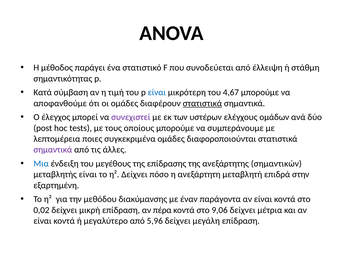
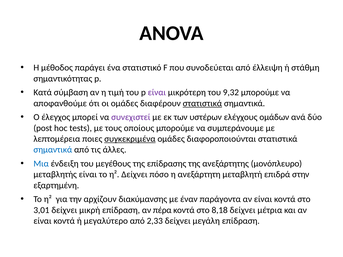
είναι colour: blue -> purple (157, 93)
4,67: 4,67 -> 9,32 (231, 93)
συγκεκριμένα underline: none -> present (130, 139)
σημαντικά colour: purple -> blue (53, 150)
σημαντικών: σημαντικών -> μονόπλευρο (276, 164)
μεθόδου: μεθόδου -> αρχίζουν (100, 199)
0,02: 0,02 -> 3,01 (41, 210)
9,06: 9,06 -> 8,18 (220, 210)
5,96: 5,96 -> 2,33 (155, 221)
